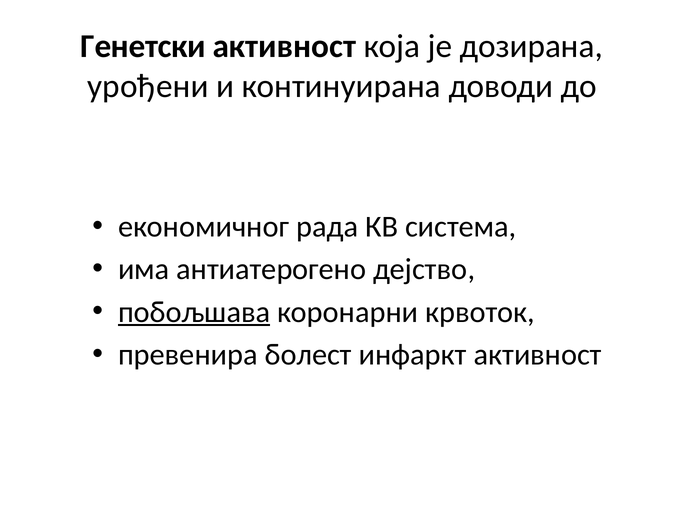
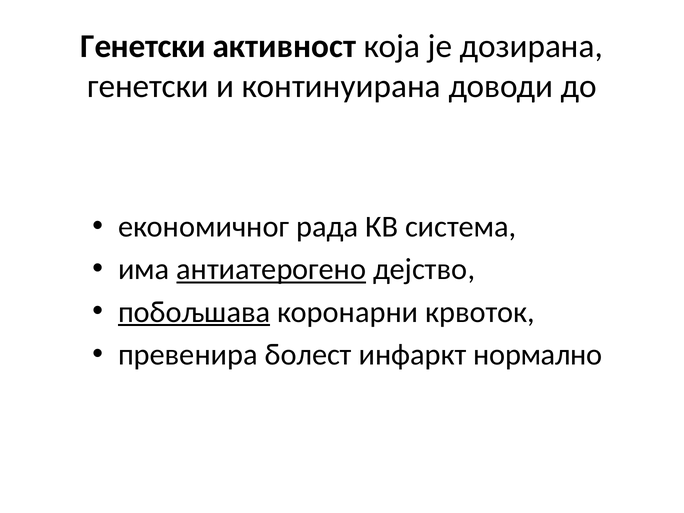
урођени: урођени -> генетски (148, 86)
антиатерогено underline: none -> present (271, 269)
инфаркт активност: активност -> нормално (538, 355)
